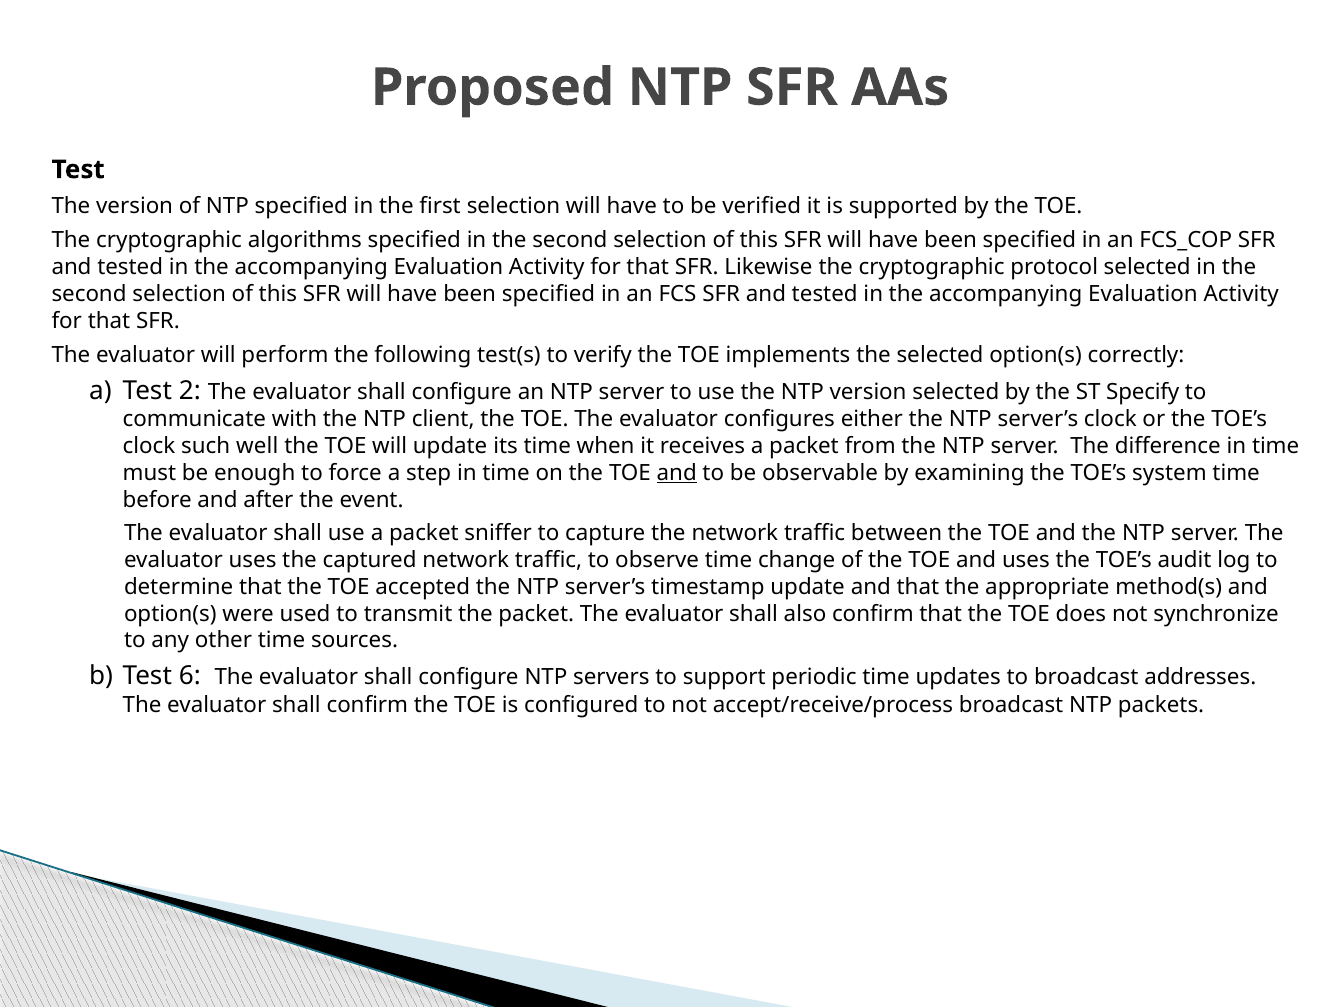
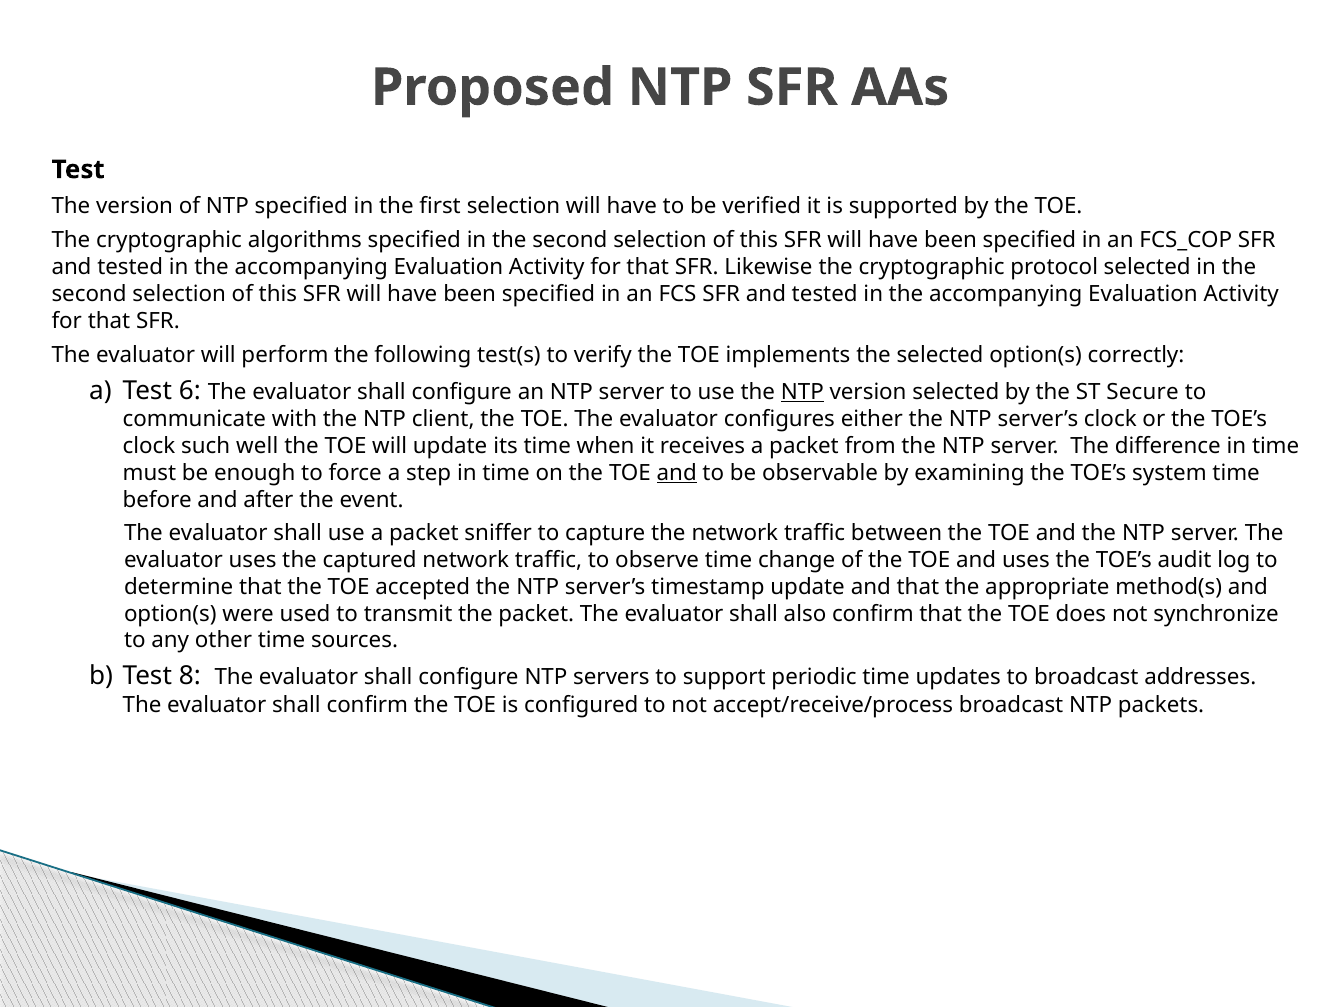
2: 2 -> 6 (190, 391)
NTP underline: none -> present (802, 392)
Specify: Specify -> Secure (1143, 392)
6: 6 -> 8 (190, 676)
